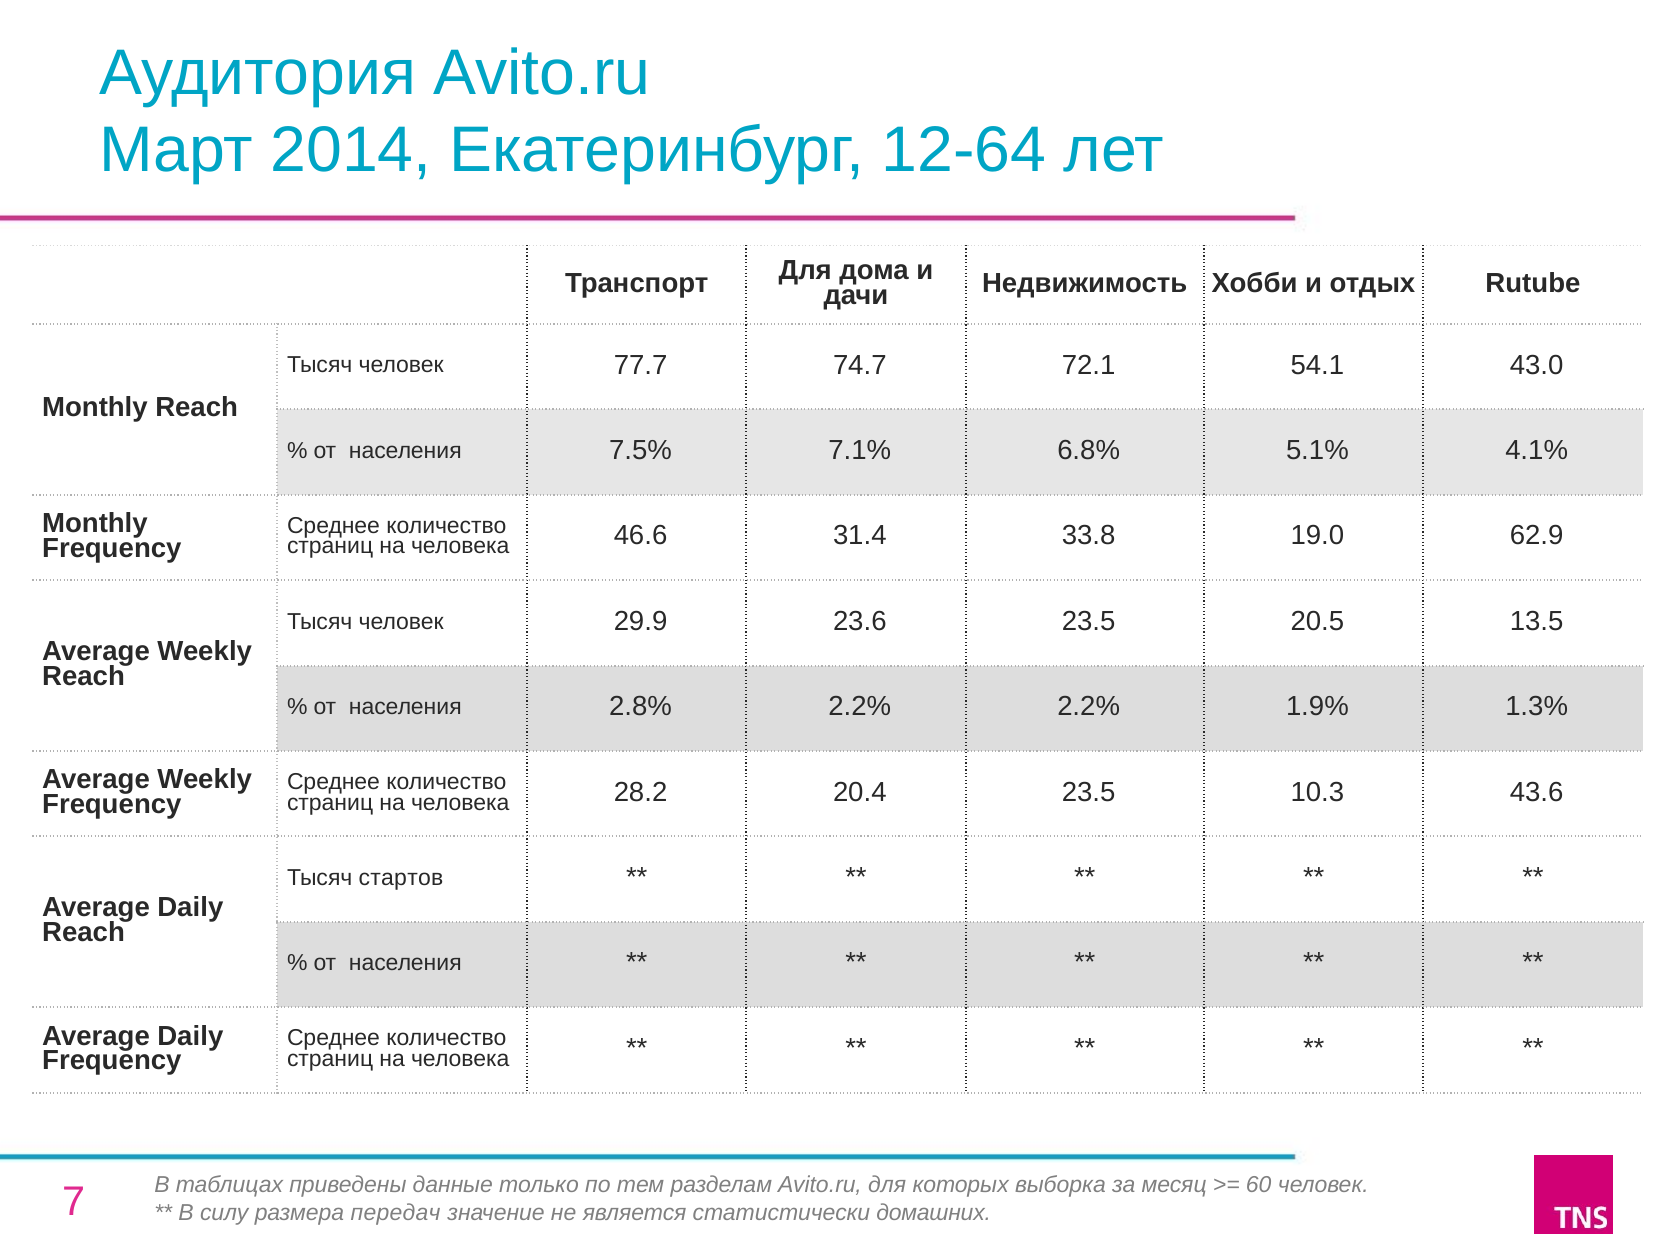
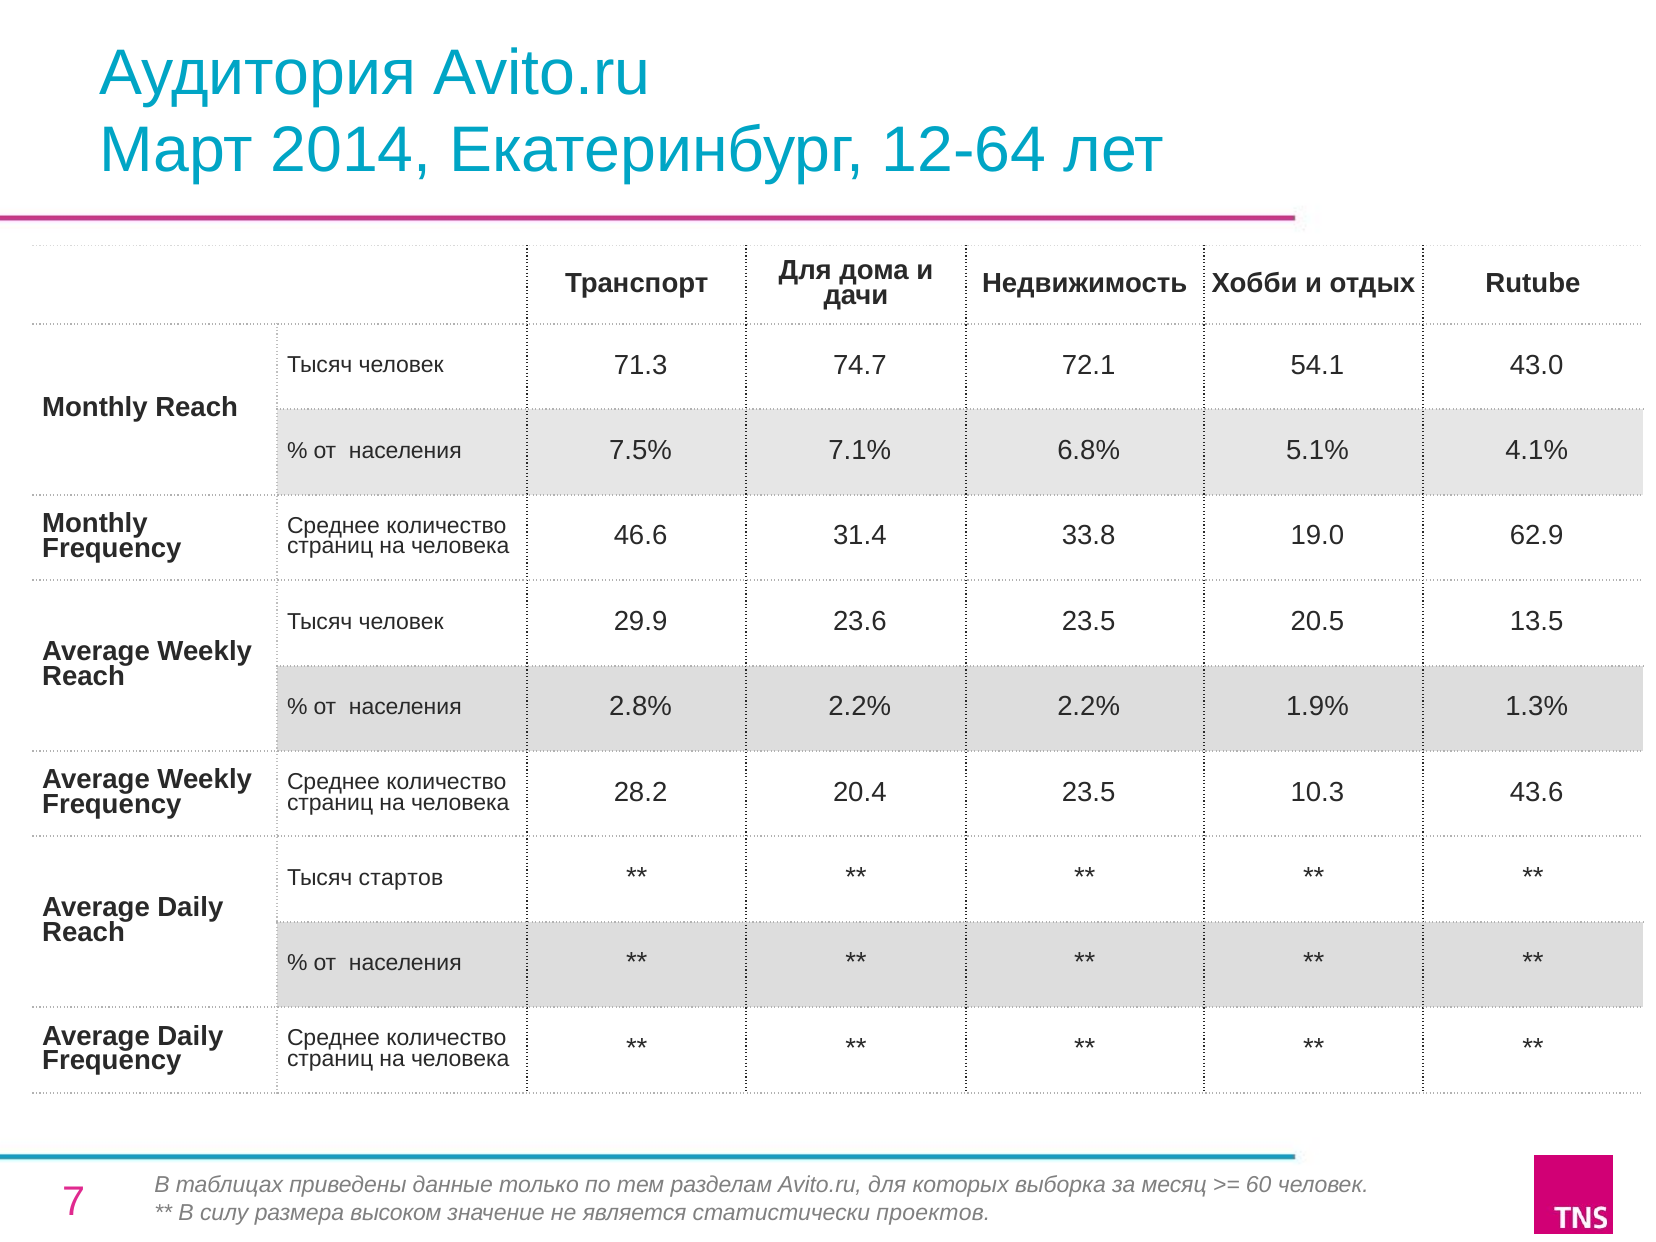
77.7: 77.7 -> 71.3 (641, 365)
передач: передач -> высоком (396, 1213)
домашних: домашних -> проектов (933, 1213)
